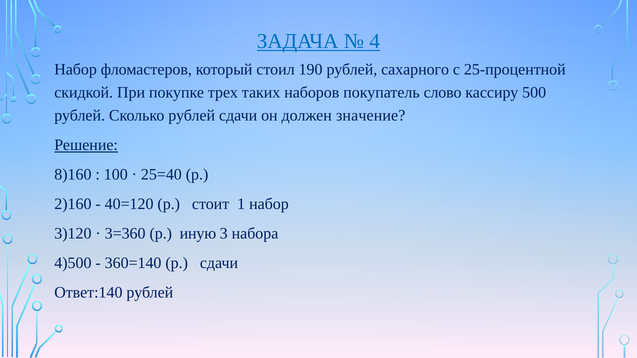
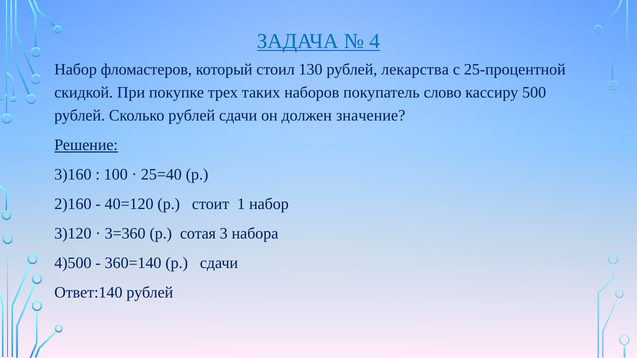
190: 190 -> 130 (311, 70)
сахарного: сахарного -> лекарства (415, 70)
8)160: 8)160 -> 3)160 (73, 175)
иную: иную -> сотая (198, 234)
